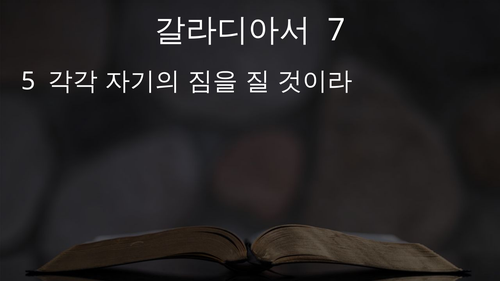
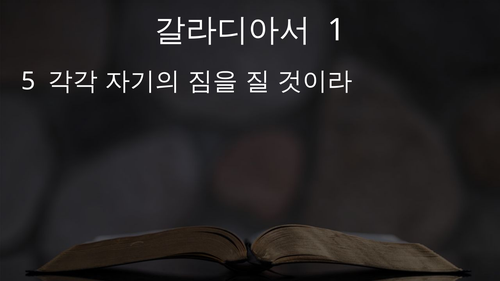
7: 7 -> 1 (337, 30)
